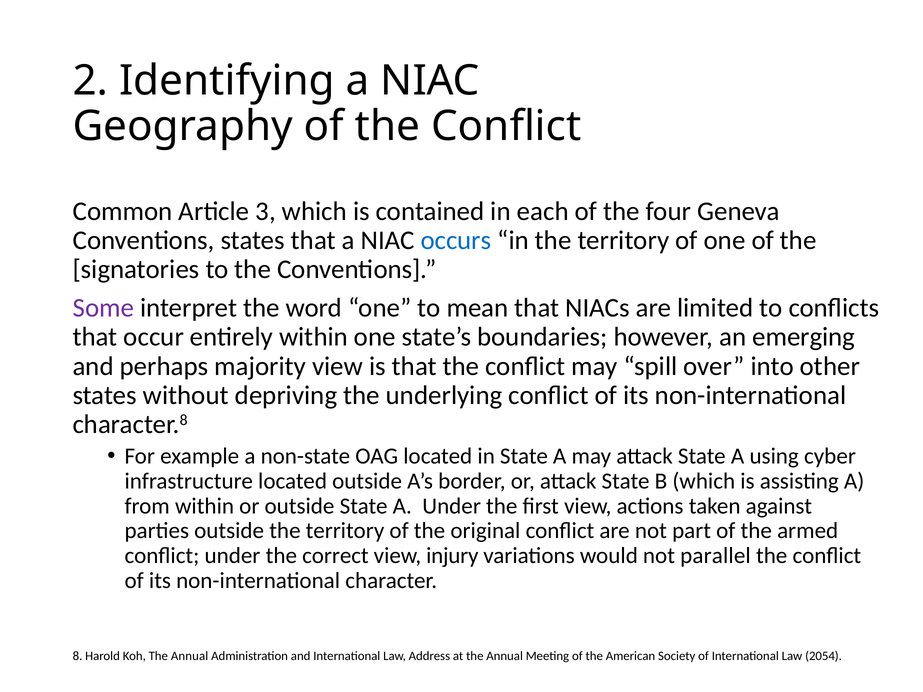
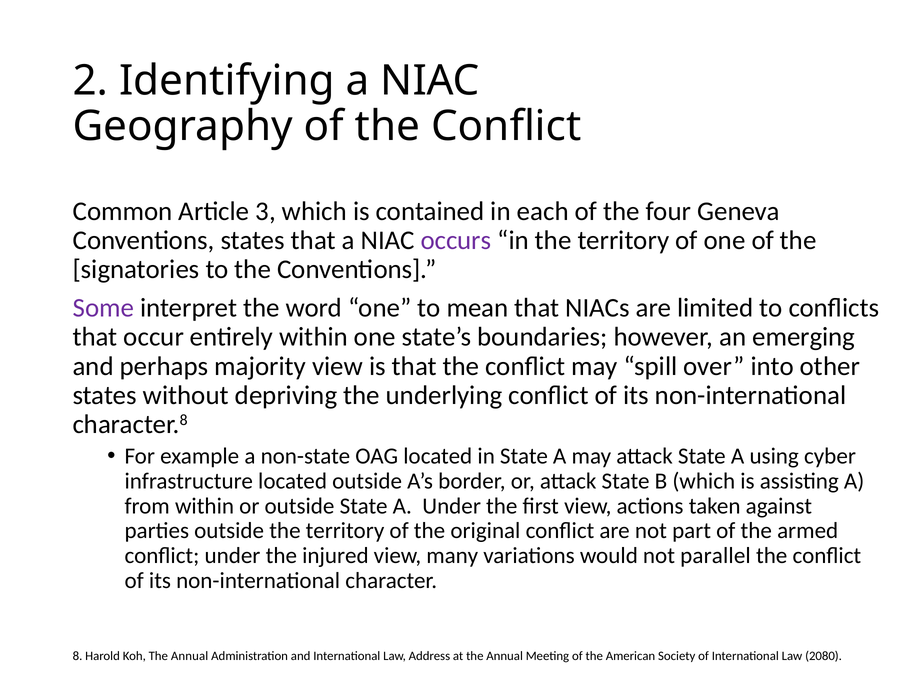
occurs colour: blue -> purple (456, 240)
correct: correct -> injured (335, 556)
injury: injury -> many (452, 556)
2054: 2054 -> 2080 (824, 656)
